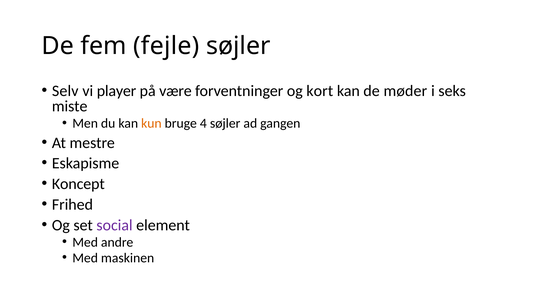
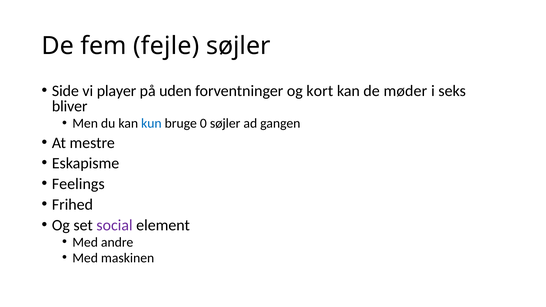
Selv: Selv -> Side (65, 91)
være: være -> uden (175, 91)
miste: miste -> bliver (70, 106)
kun colour: orange -> blue (151, 123)
4: 4 -> 0 (203, 123)
Koncept: Koncept -> Feelings (78, 184)
